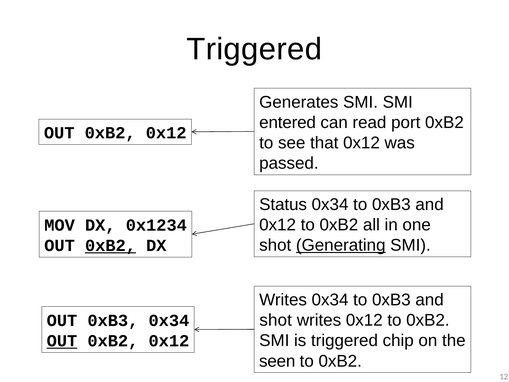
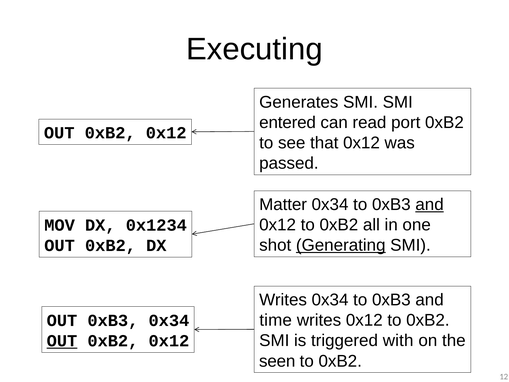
Triggered: Triggered -> Executing (254, 49)
Status: Status -> Matter (283, 204)
and underline: none -> present (430, 204)
0xB2 underline: present -> none (111, 245)
shot: shot -> time (276, 320)
chip: chip -> with (398, 340)
